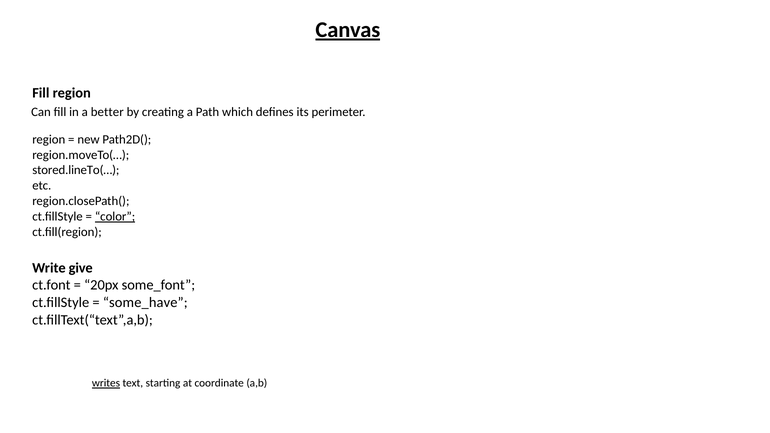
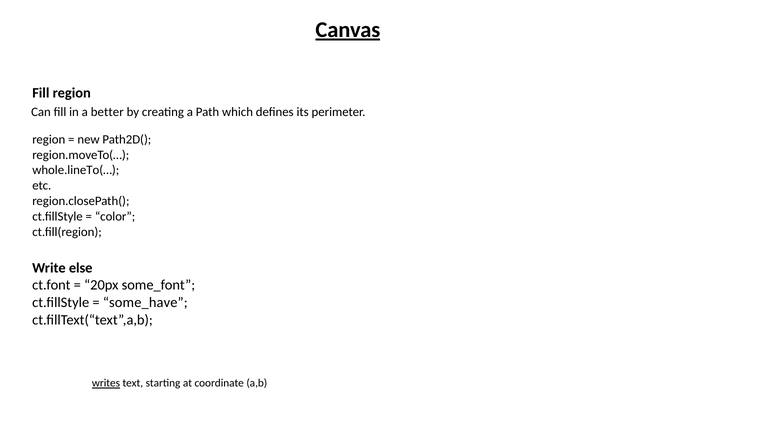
stored.lineTo(…: stored.lineTo(… -> whole.lineTo(… (76, 170)
color underline: present -> none (115, 216)
give: give -> else (81, 268)
